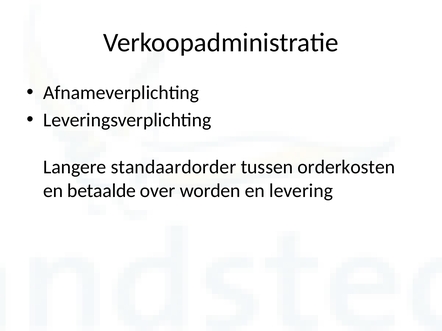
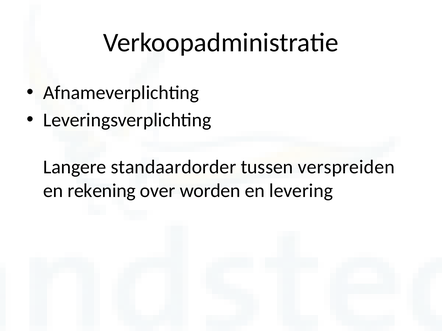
orderkosten: orderkosten -> verspreiden (346, 167)
betaalde: betaalde -> rekening (102, 191)
